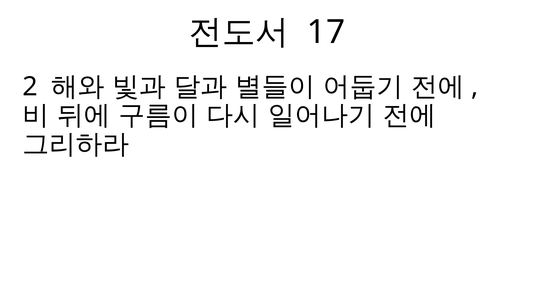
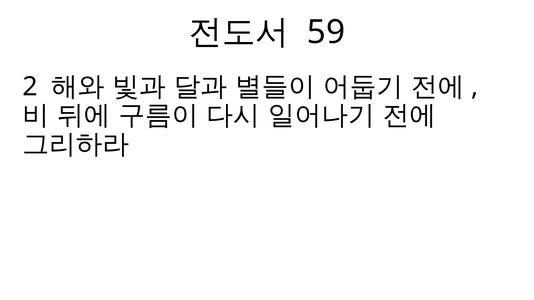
17: 17 -> 59 (326, 32)
